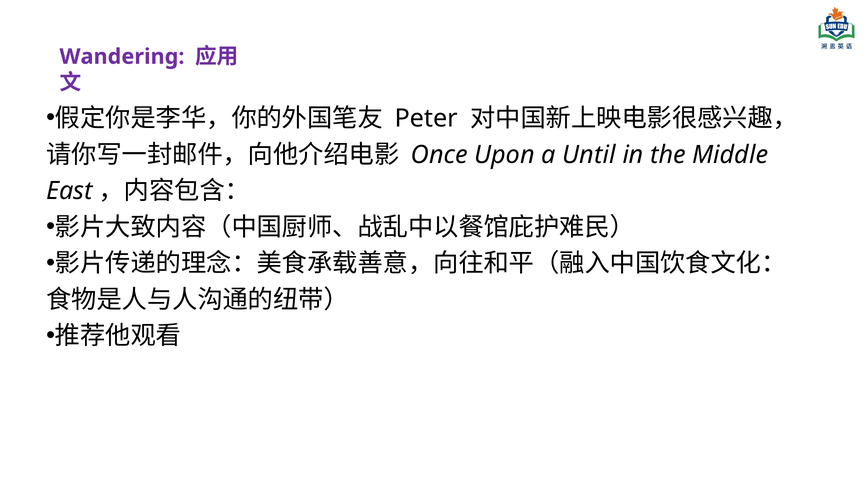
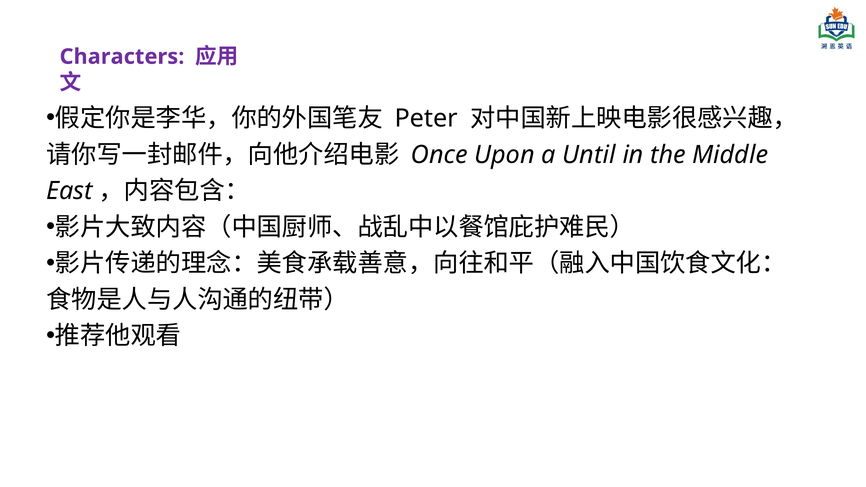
Wandering: Wandering -> Characters (122, 57)
